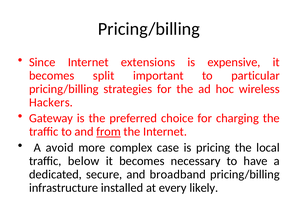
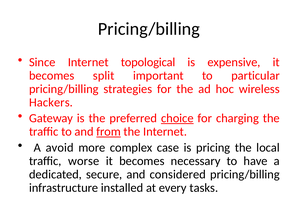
extensions: extensions -> topological (148, 62)
choice underline: none -> present (177, 118)
below: below -> worse (84, 161)
broadband: broadband -> considered (178, 174)
likely: likely -> tasks (204, 187)
